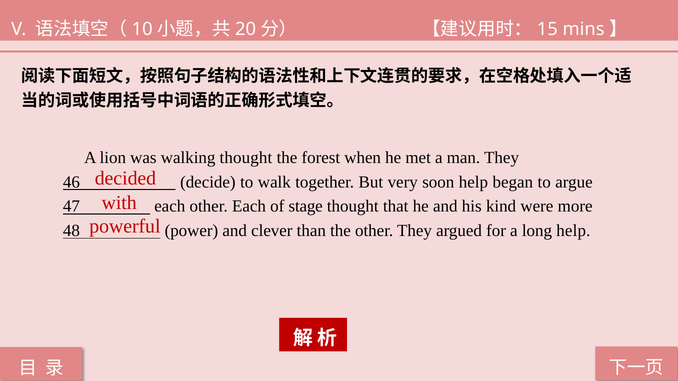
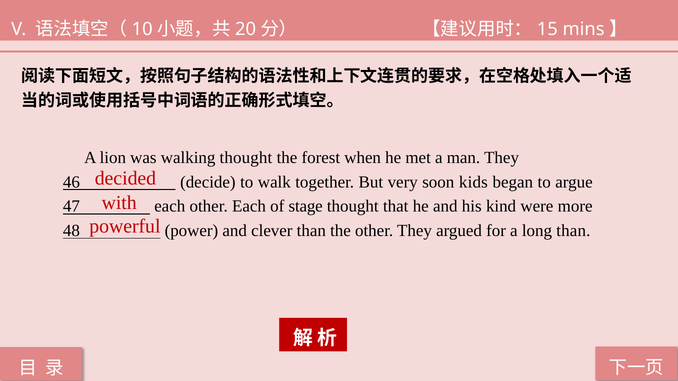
soon help: help -> kids (473, 182)
long help: help -> than (573, 231)
